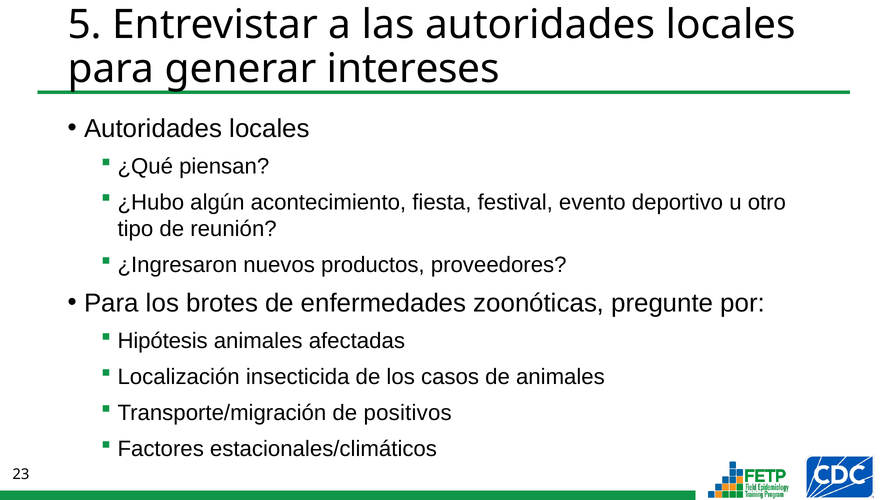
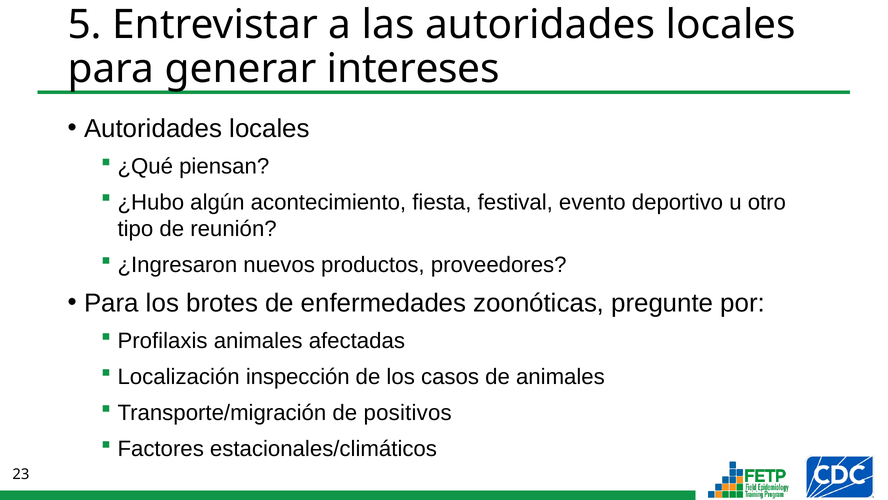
Hipótesis: Hipótesis -> Profilaxis (163, 341)
insecticida: insecticida -> inspección (298, 377)
